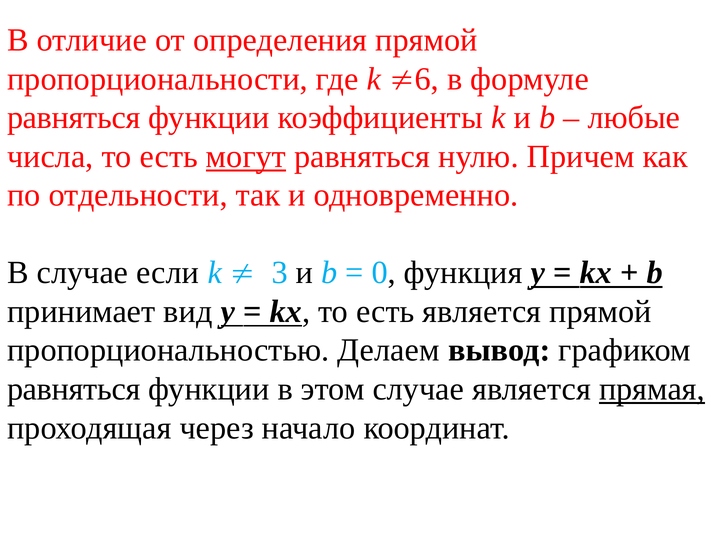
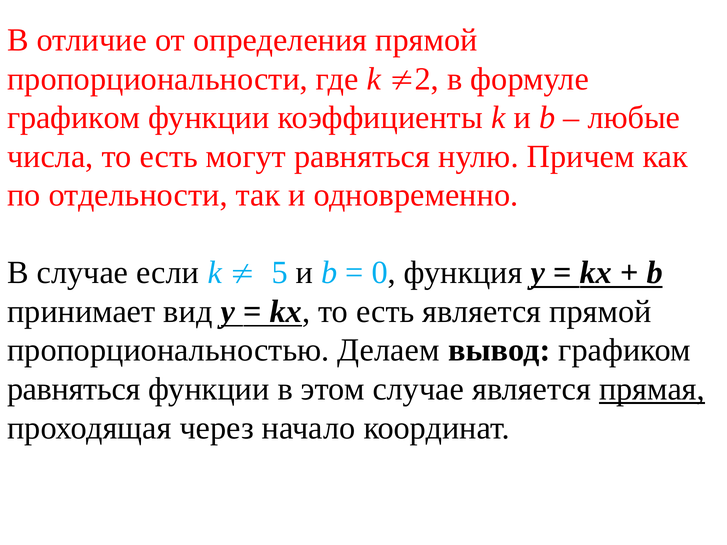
6: 6 -> 2 (427, 79)
равняться: равняться -> графиком (74, 118)
могут underline: present -> none (246, 157)
3: 3 -> 5 (280, 273)
